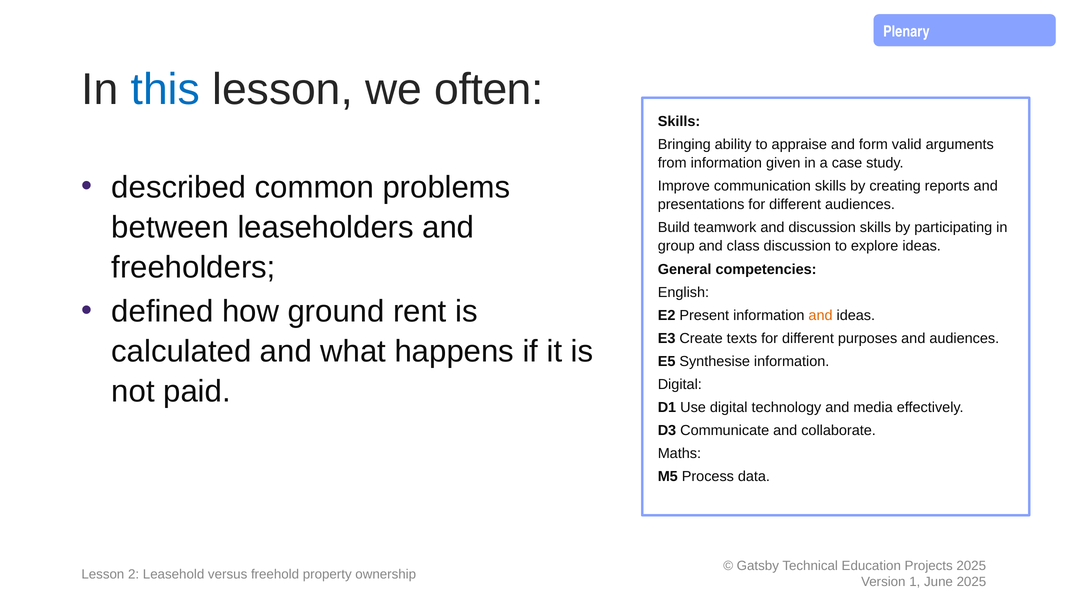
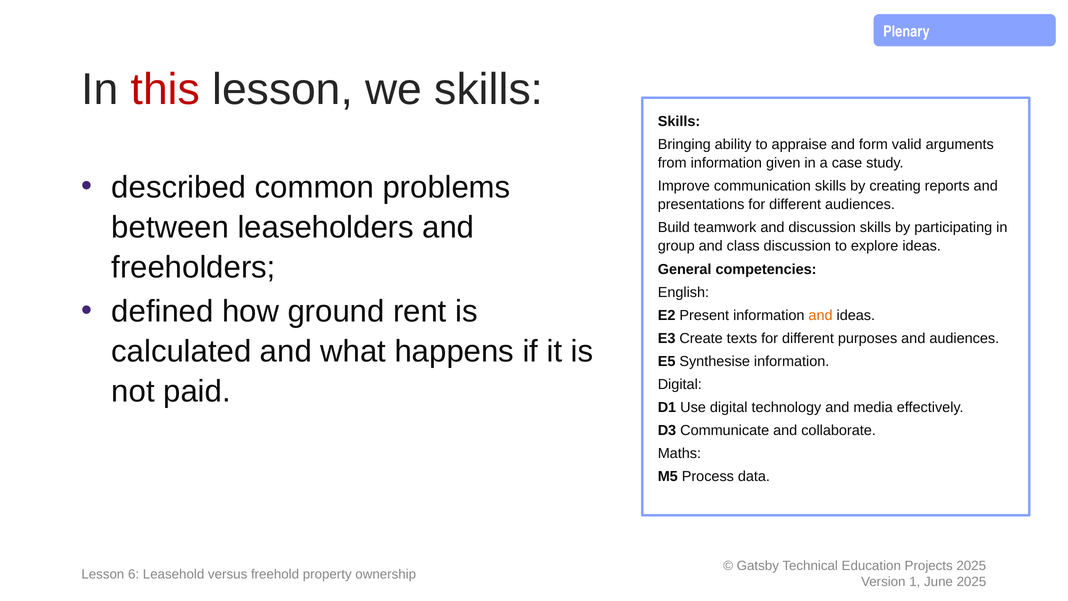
this colour: blue -> red (165, 90)
we often: often -> skills (489, 90)
2: 2 -> 6 (134, 574)
